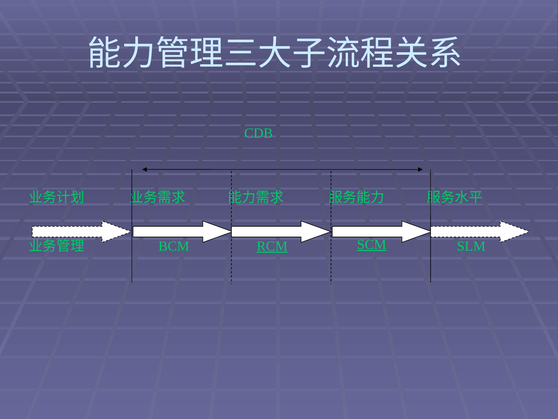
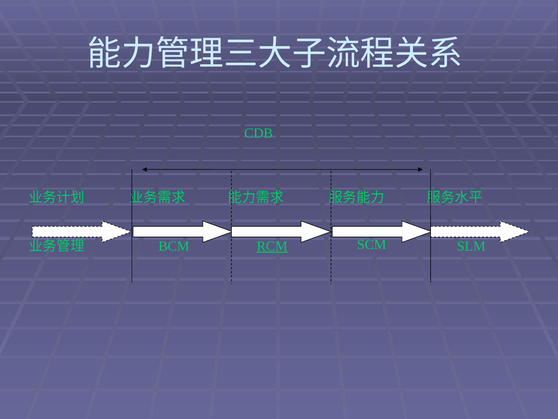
SCM underline: present -> none (372, 244)
